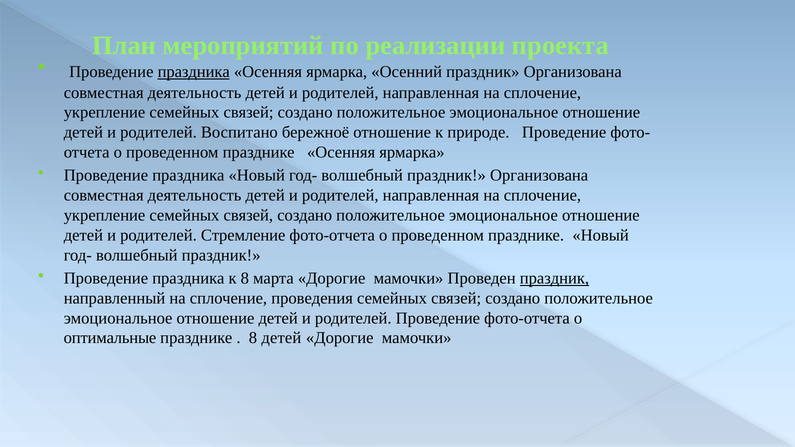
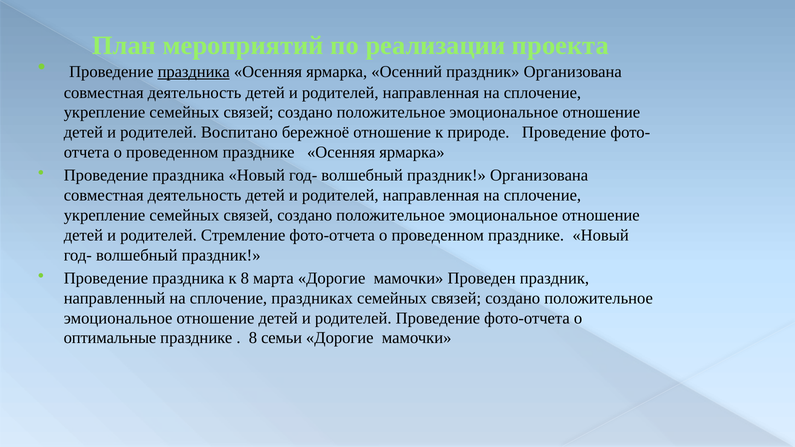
праздник underline: present -> none (554, 278)
проведения: проведения -> праздниках (312, 298)
8 детей: детей -> семьи (282, 338)
